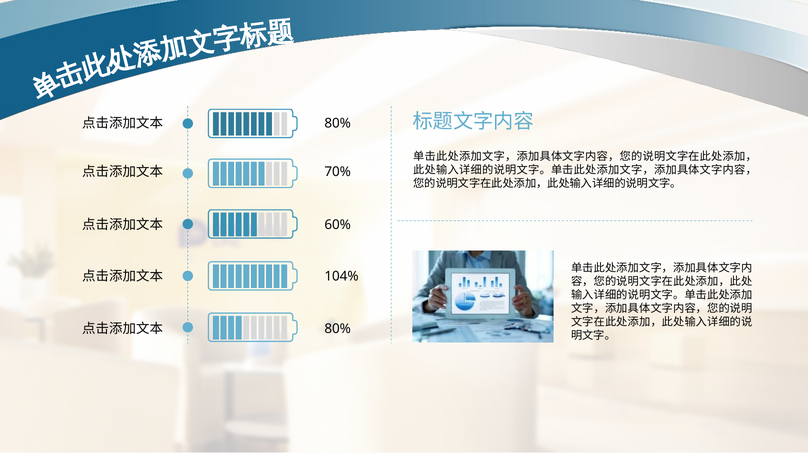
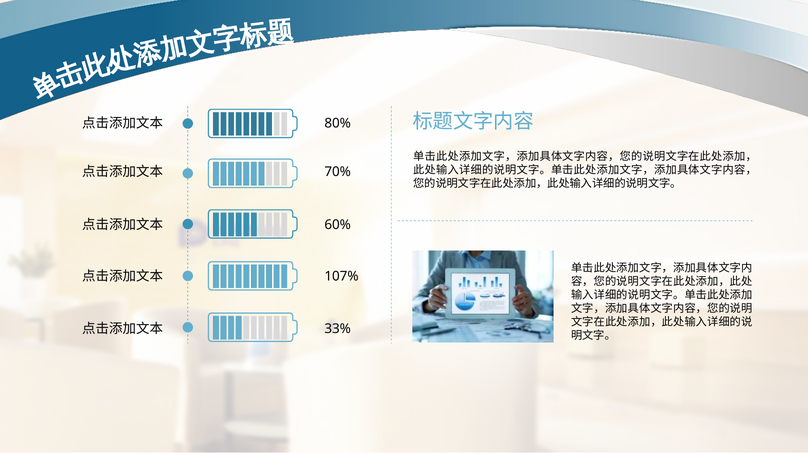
104%: 104% -> 107% (341, 277)
80%: 80% -> 33% (338, 329)
